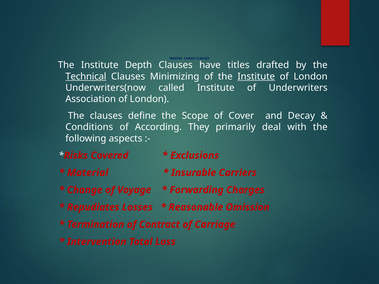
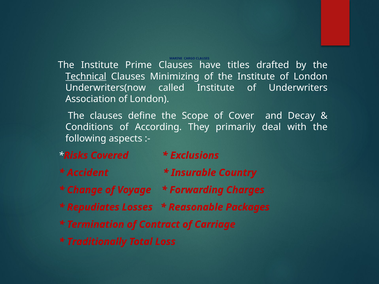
Depth: Depth -> Prime (139, 65)
Institute underline: present -> none (256, 76)
Material: Material -> Accident (88, 173)
Carriers: Carriers -> Country (238, 173)
Omission: Omission -> Packages (248, 207)
Intervention: Intervention -> Traditionally (97, 242)
